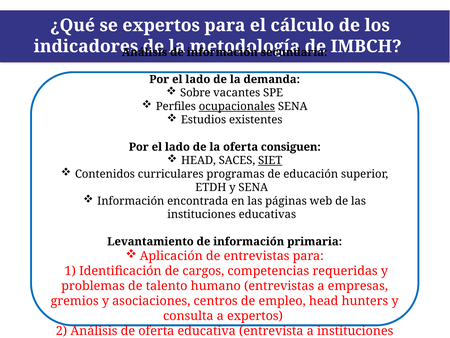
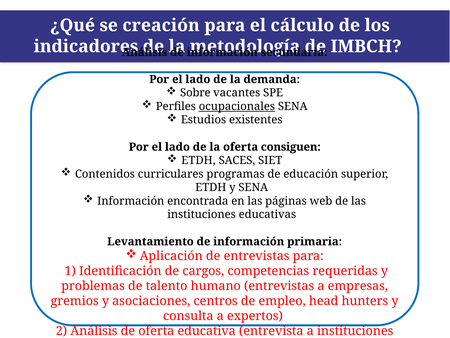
se expertos: expertos -> creación (161, 25)
HEAD: HEAD -> ETDH (198, 160)
SIET underline: present -> none (270, 160)
